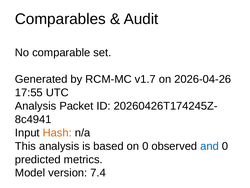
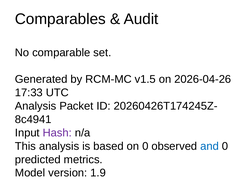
v1.7: v1.7 -> v1.5 (145, 79)
17:55: 17:55 -> 17:33 (29, 92)
Hash colour: orange -> purple (57, 132)
7.4: 7.4 -> 1.9 (98, 172)
